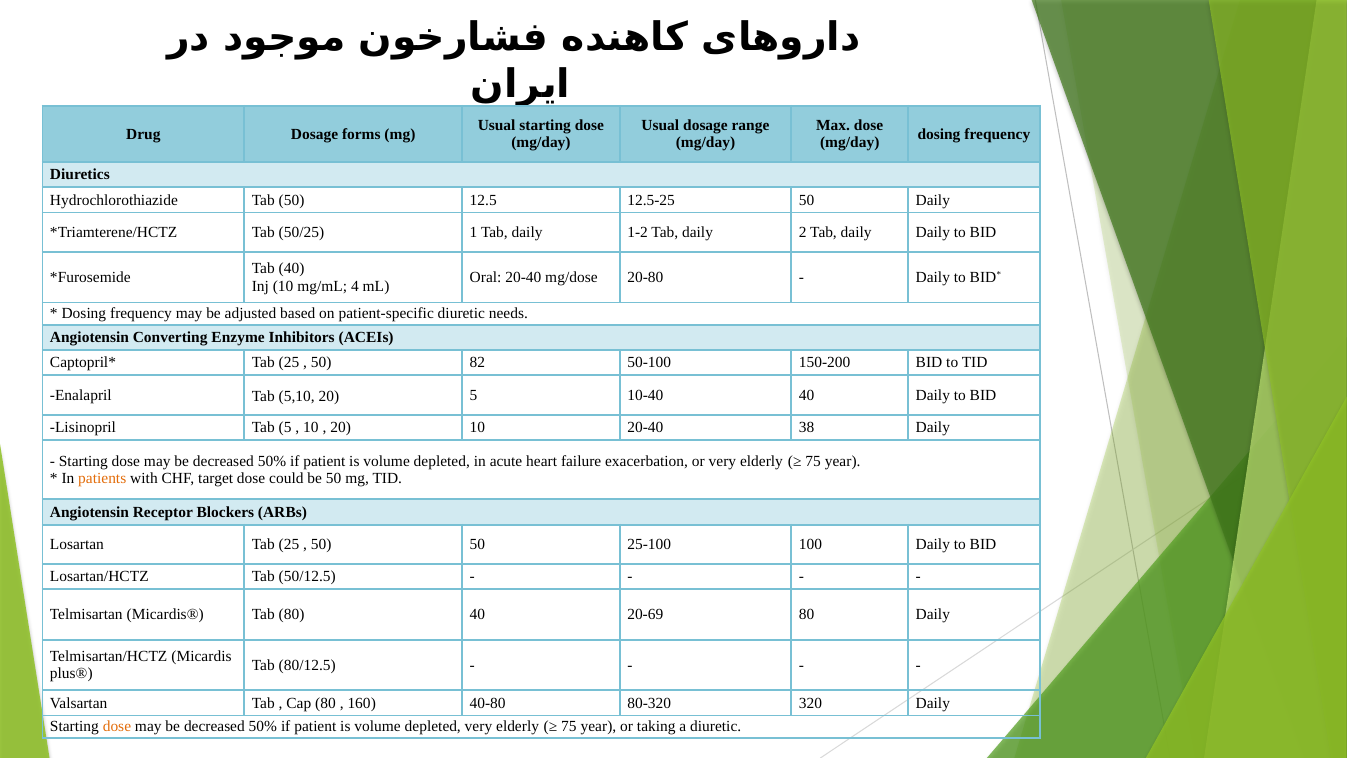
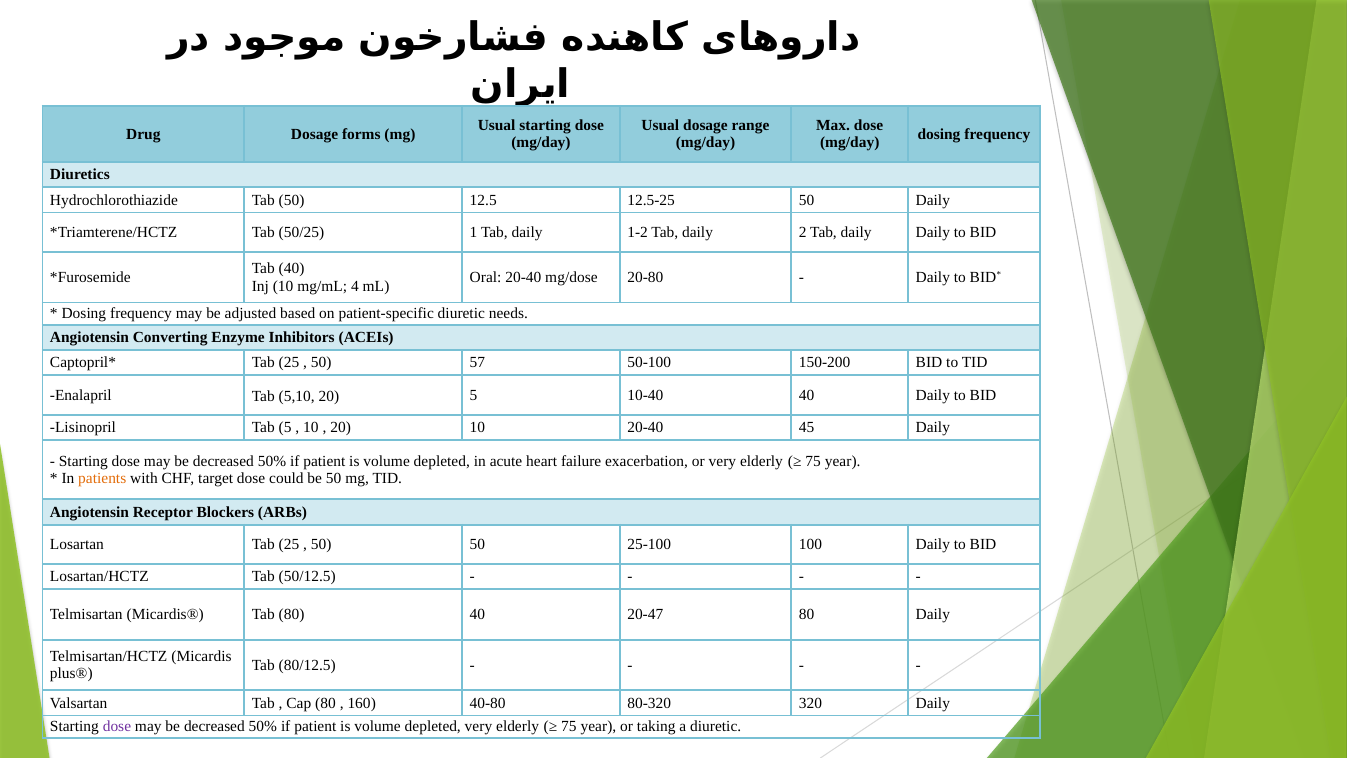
82: 82 -> 57 (477, 363)
38: 38 -> 45 (807, 427)
20-69: 20-69 -> 20-47 (645, 614)
dose colour: orange -> purple (117, 727)
